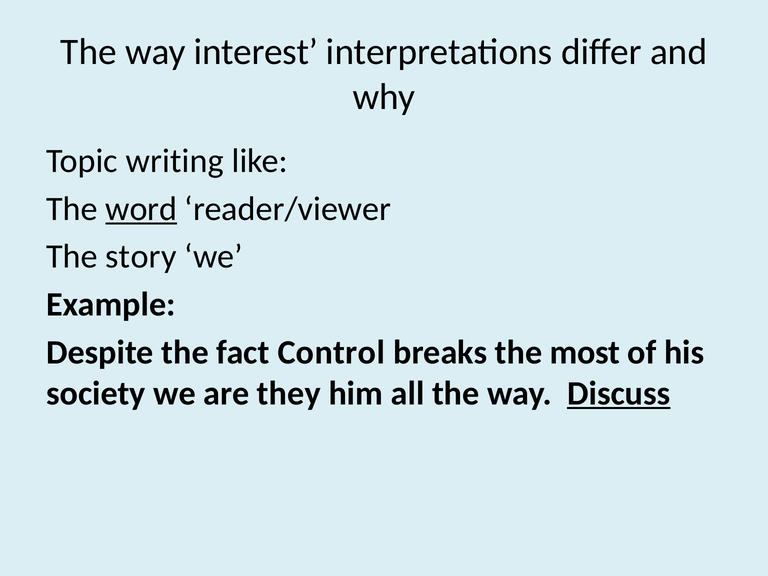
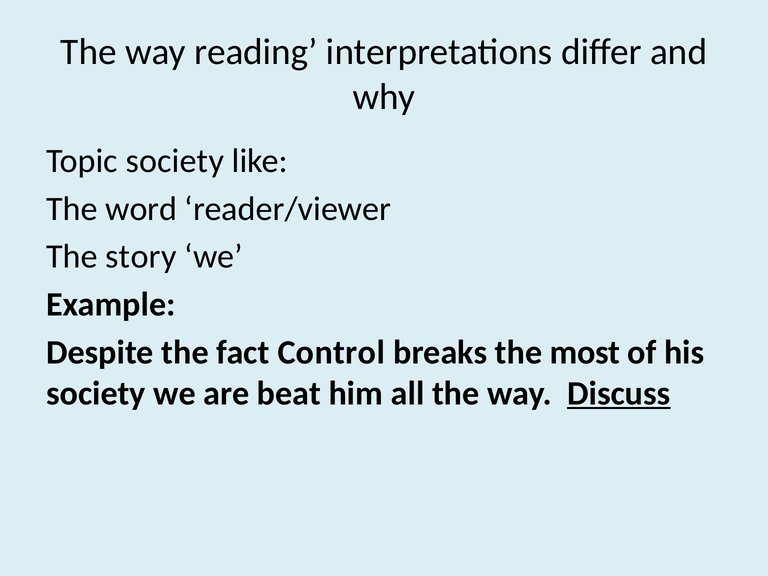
interest: interest -> reading (256, 52)
Topic writing: writing -> society (175, 161)
word underline: present -> none (141, 209)
they: they -> beat (289, 393)
